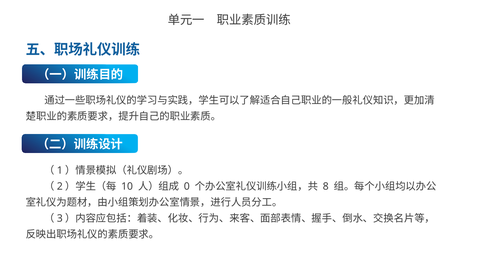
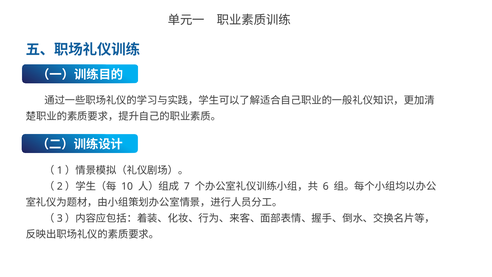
0: 0 -> 7 (187, 186)
8: 8 -> 6 (326, 186)
